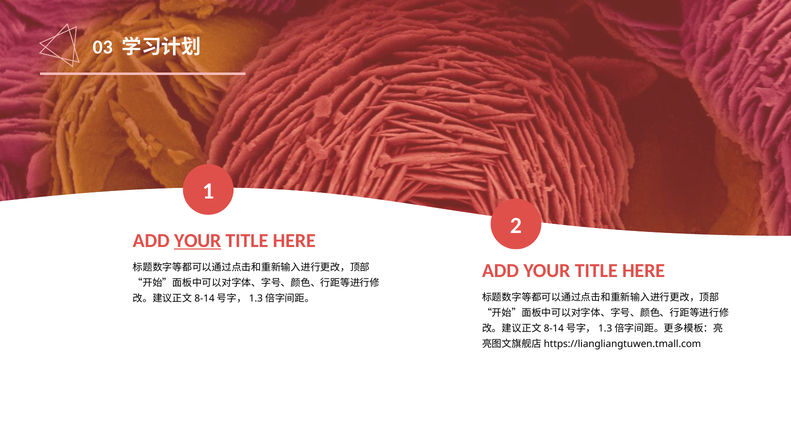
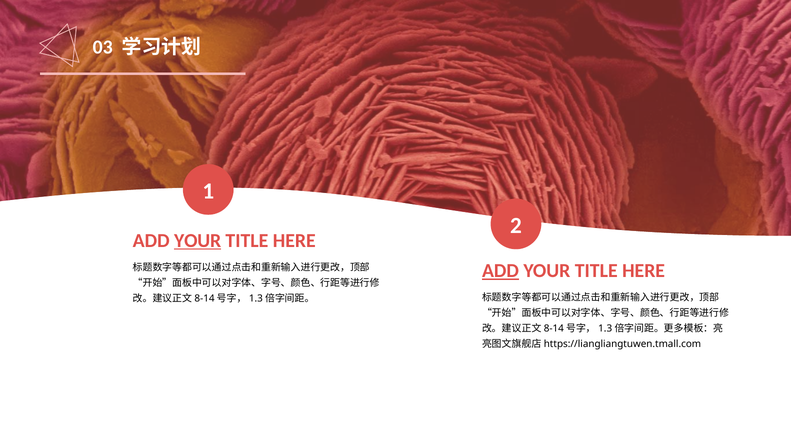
ADD underline: none -> present (500, 271)
